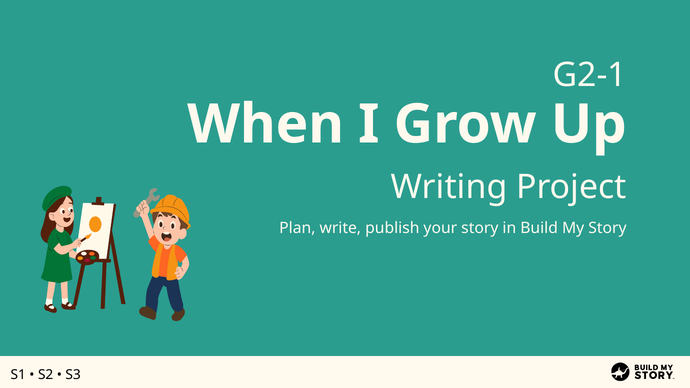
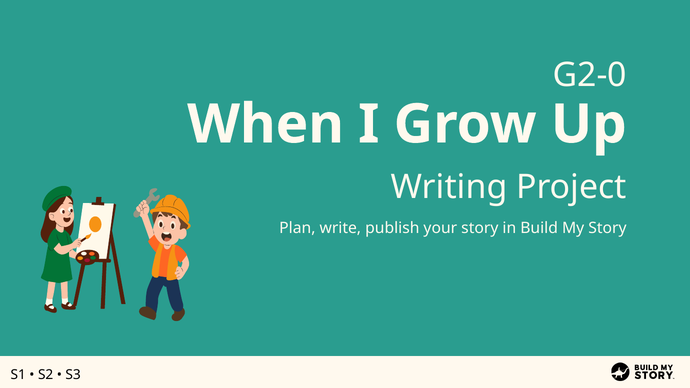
G2-1: G2-1 -> G2-0 (590, 75)
